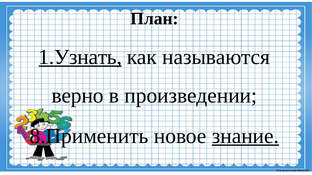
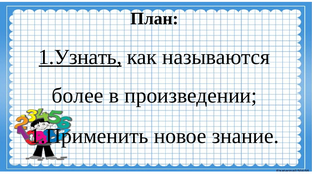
верно: верно -> более (77, 96)
8.Применить: 8.Применить -> 1.Применить (89, 136)
знание underline: present -> none (245, 136)
